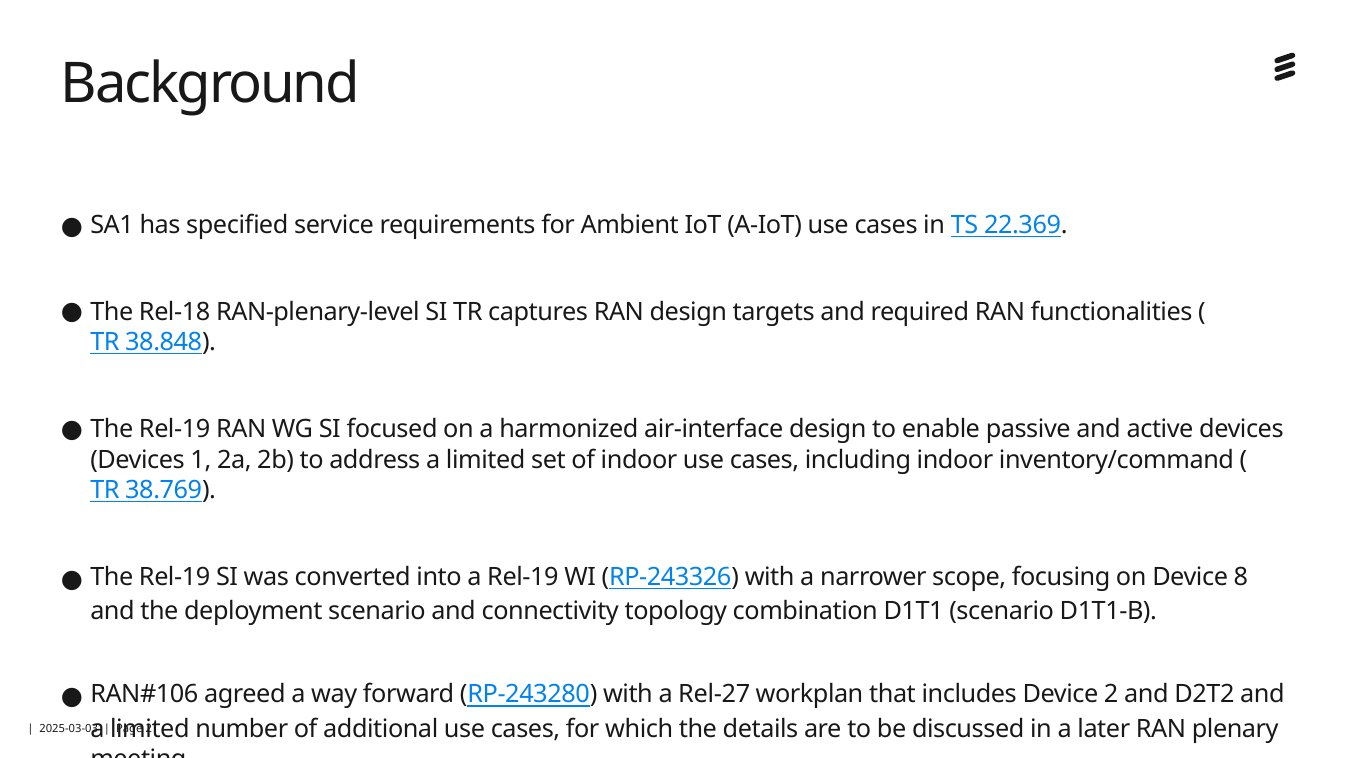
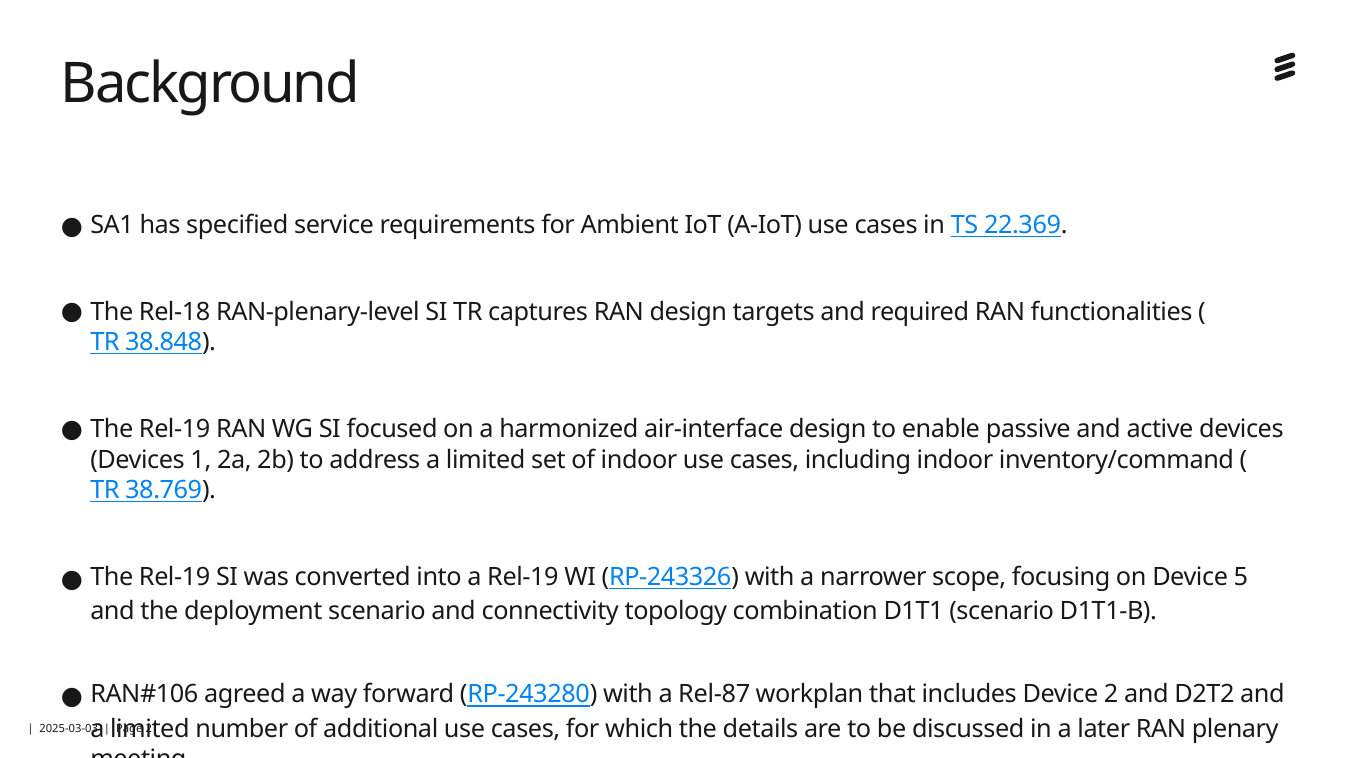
8: 8 -> 5 (1241, 577)
Rel-27: Rel-27 -> Rel-87 (714, 695)
